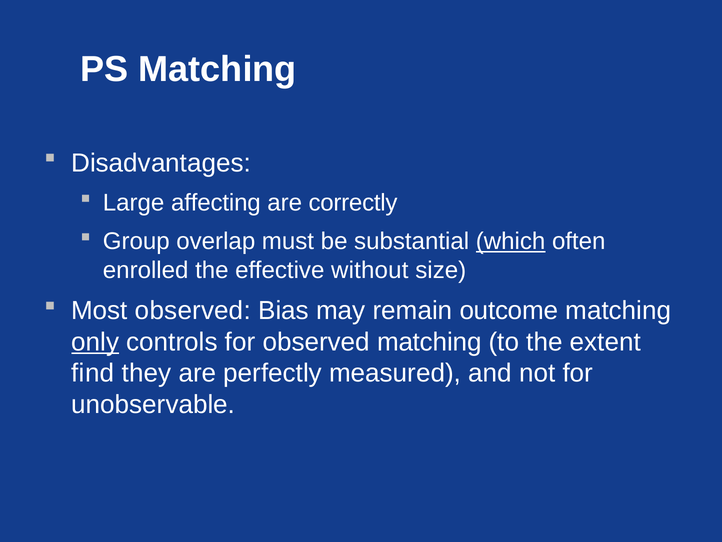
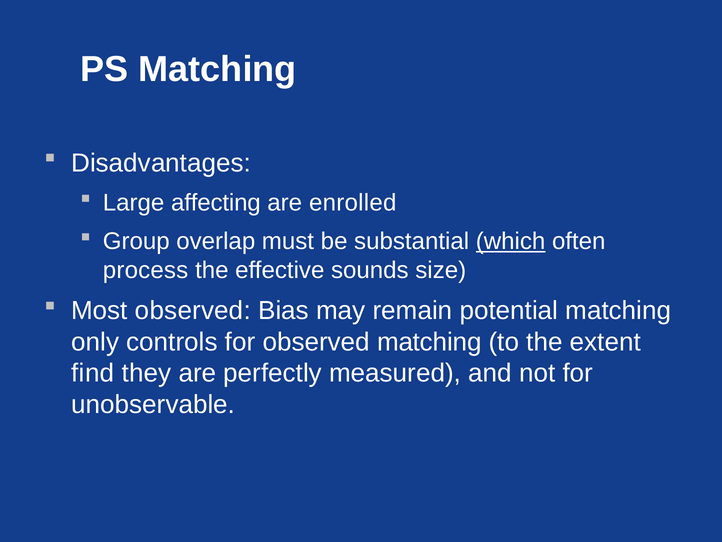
correctly: correctly -> enrolled (353, 203)
enrolled: enrolled -> process (146, 270)
without: without -> sounds (370, 270)
outcome: outcome -> potential (509, 310)
only underline: present -> none (95, 342)
